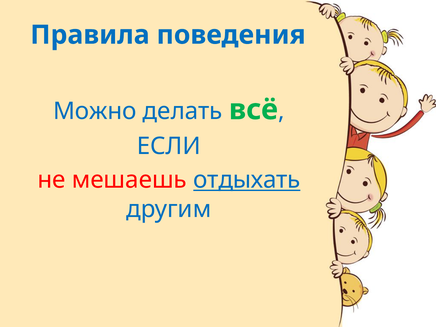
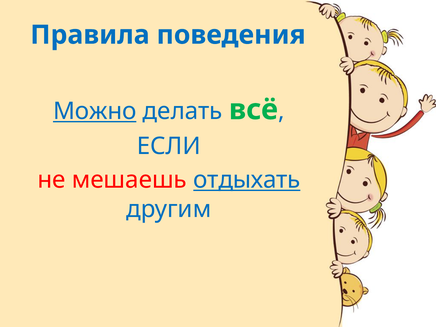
Можно underline: none -> present (95, 111)
